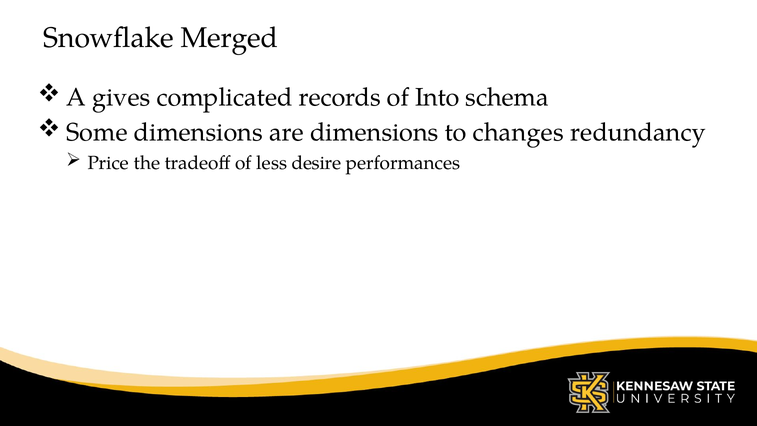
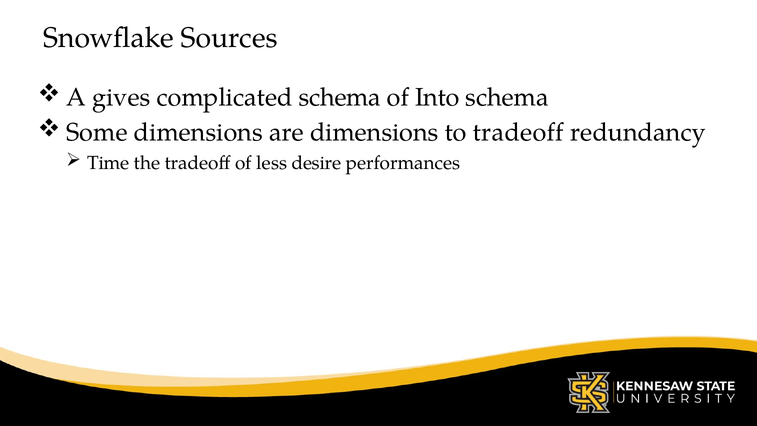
Merged: Merged -> Sources (229, 38)
complicated records: records -> schema (340, 97)
to changes: changes -> tradeoff (518, 132)
Price: Price -> Time (108, 163)
